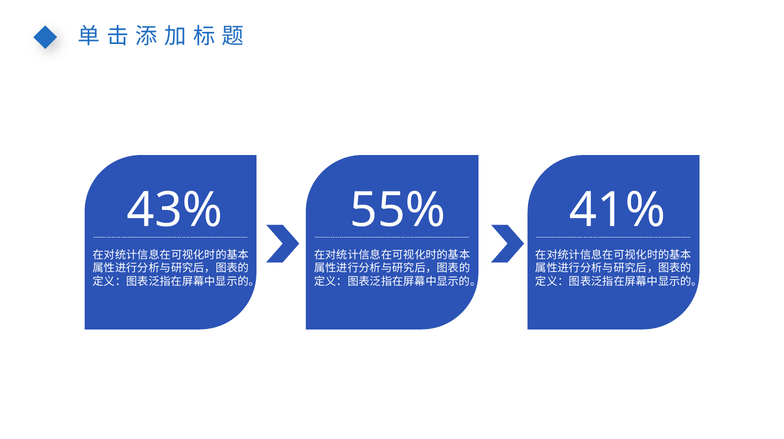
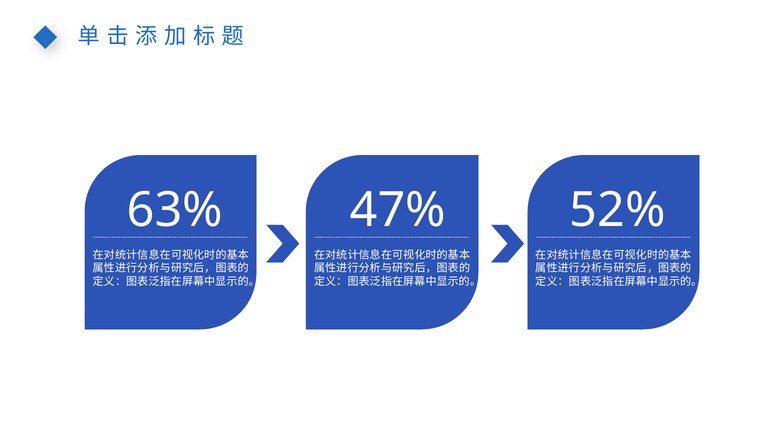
43%: 43% -> 63% (175, 210)
55%: 55% -> 47% (398, 210)
41%: 41% -> 52% (618, 210)
